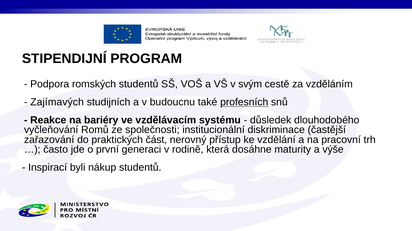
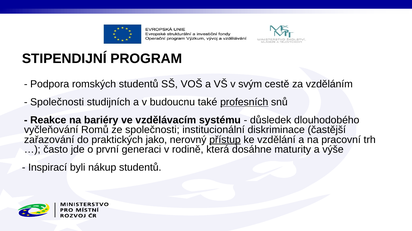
Zajímavých: Zajímavých -> Společnosti (57, 102)
část: část -> jako (156, 140)
přístup underline: none -> present (225, 140)
